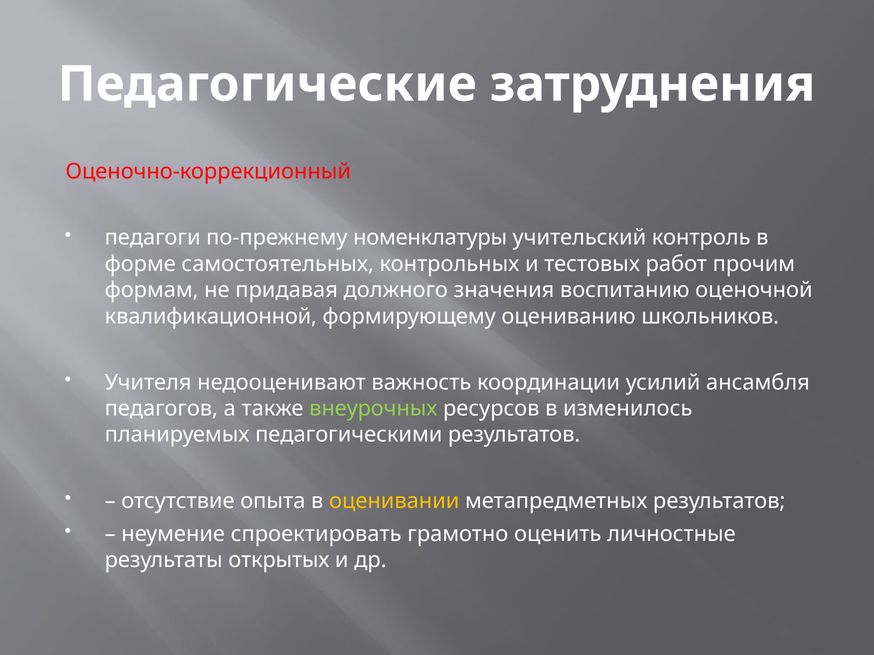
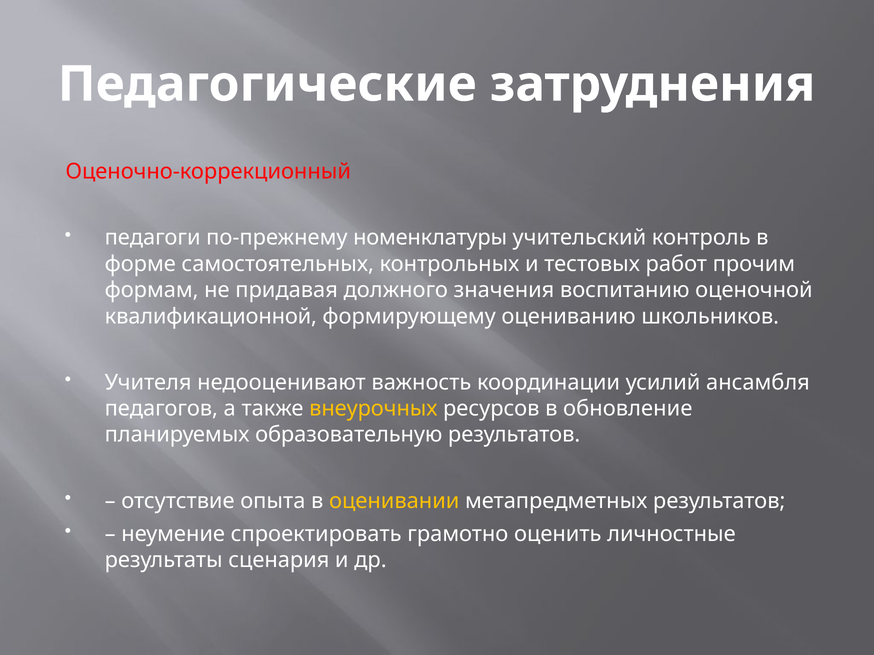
внеурочных colour: light green -> yellow (373, 409)
изменилось: изменилось -> обновление (628, 409)
педагогическими: педагогическими -> образовательную (349, 435)
открытых: открытых -> сценария (279, 560)
